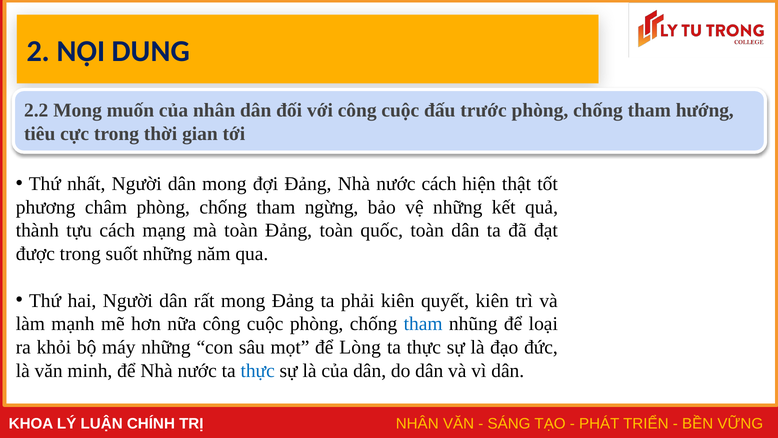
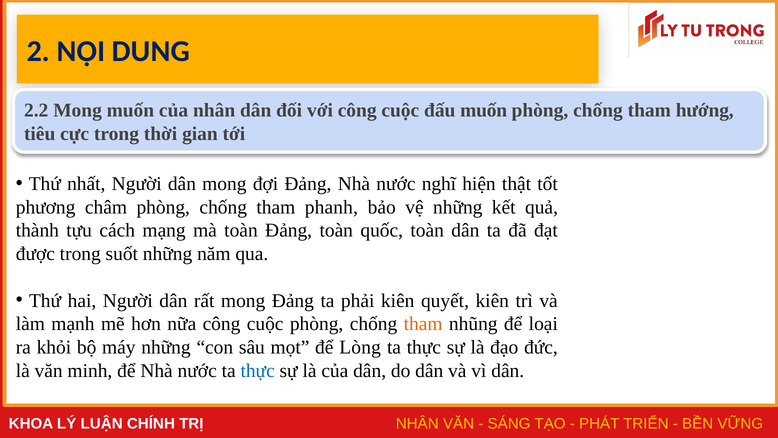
đấu trước: trước -> muốn (484, 110)
nước cách: cách -> nghĩ (439, 184)
ngừng: ngừng -> phanh (331, 207)
tham colour: blue -> orange (423, 324)
